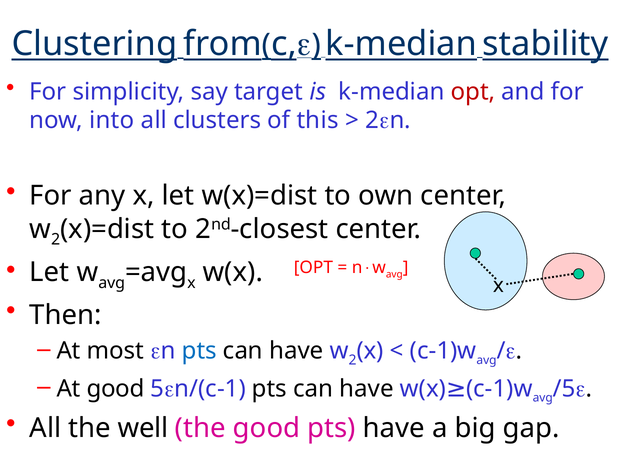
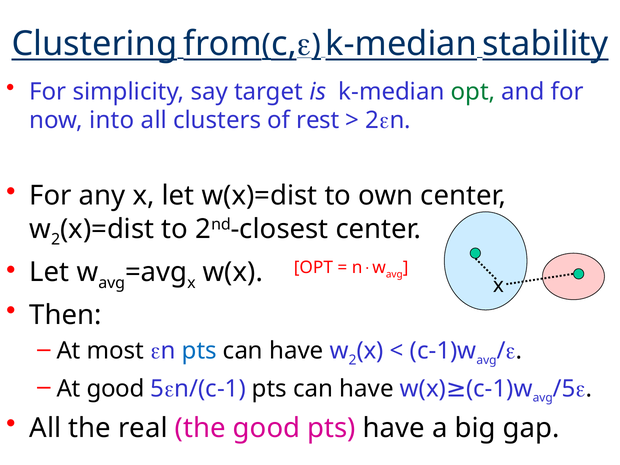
opt colour: red -> green (473, 92)
this: this -> rest (318, 121)
well: well -> real (143, 428)
